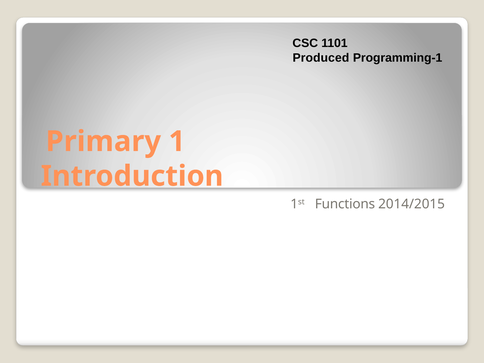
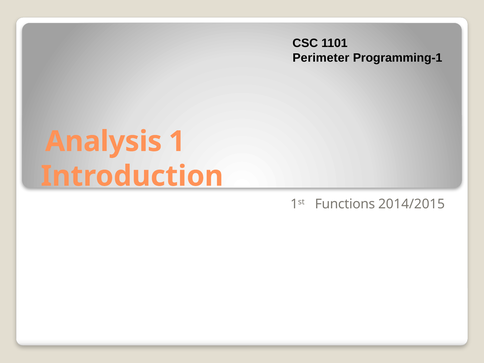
Produced: Produced -> Perimeter (321, 58)
Primary: Primary -> Analysis (104, 141)
